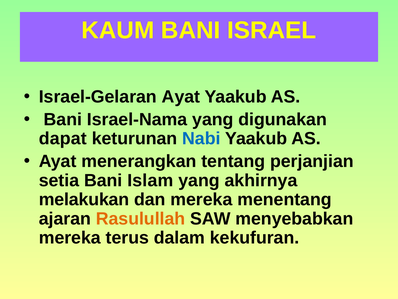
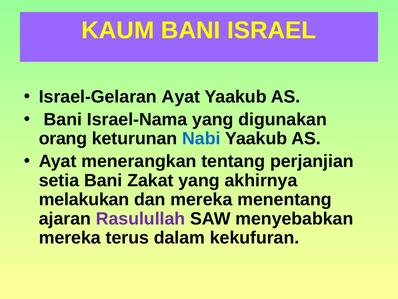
dapat: dapat -> orang (63, 138)
Islam: Islam -> Zakat (150, 180)
Rasulullah colour: orange -> purple (141, 218)
